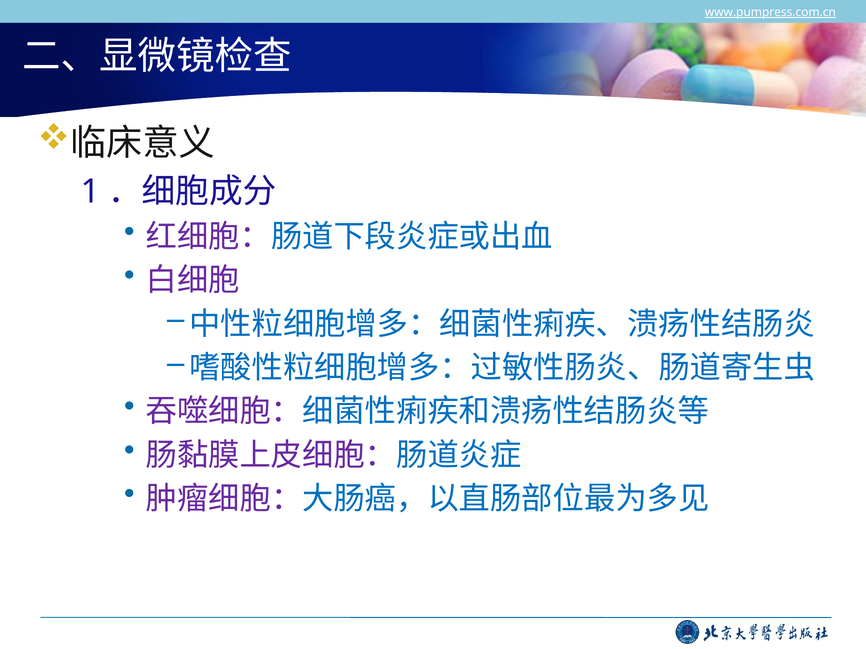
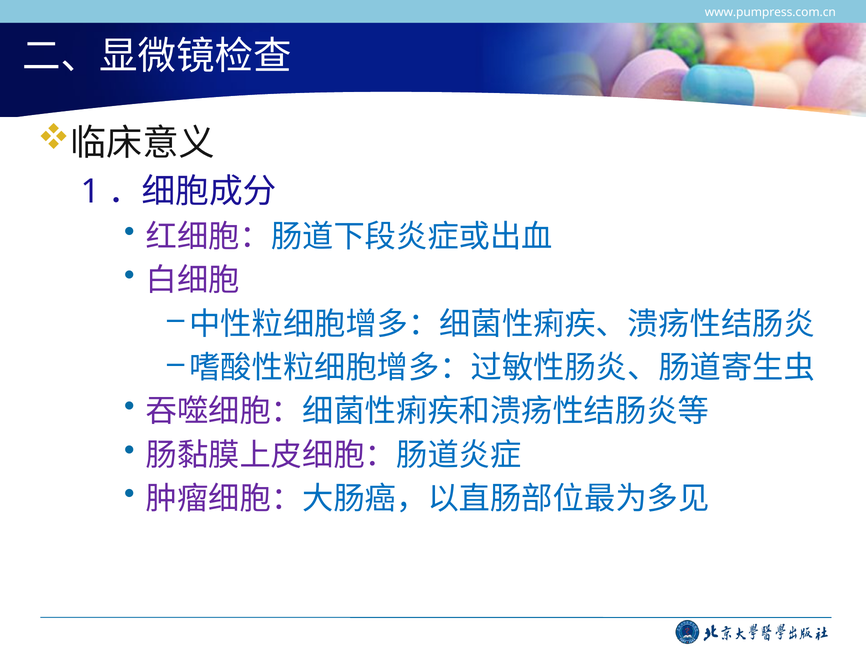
www.pumpress.com.cn underline: present -> none (770, 12)
